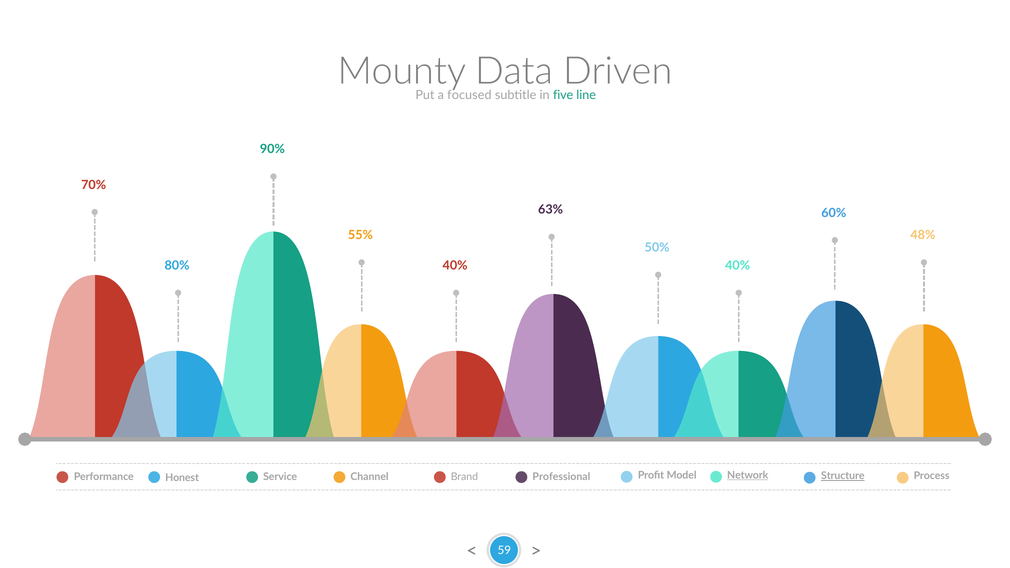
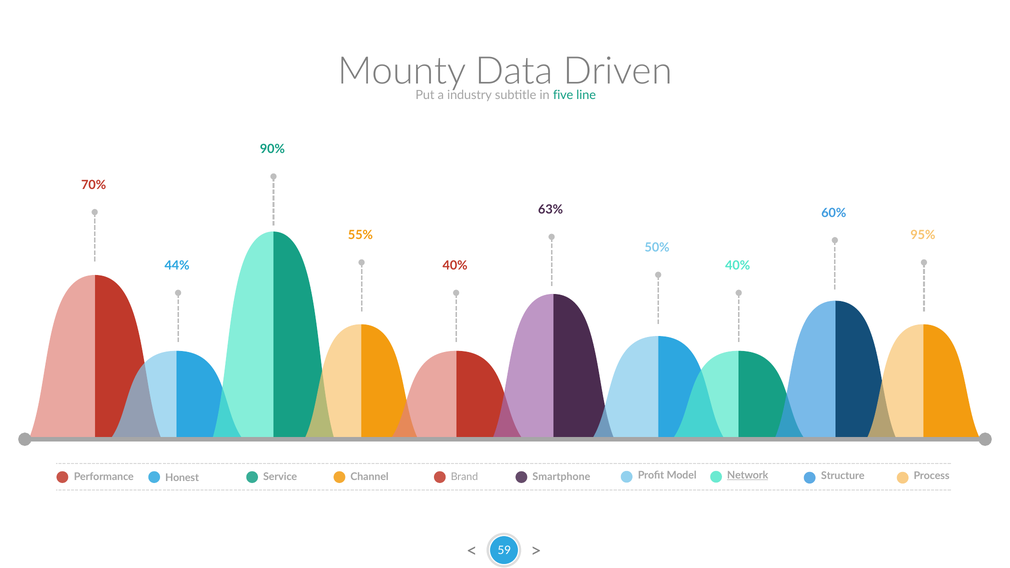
focused: focused -> industry (470, 95)
48%: 48% -> 95% (923, 235)
80%: 80% -> 44% (177, 266)
Structure underline: present -> none (843, 476)
Professional: Professional -> Smartphone (561, 477)
